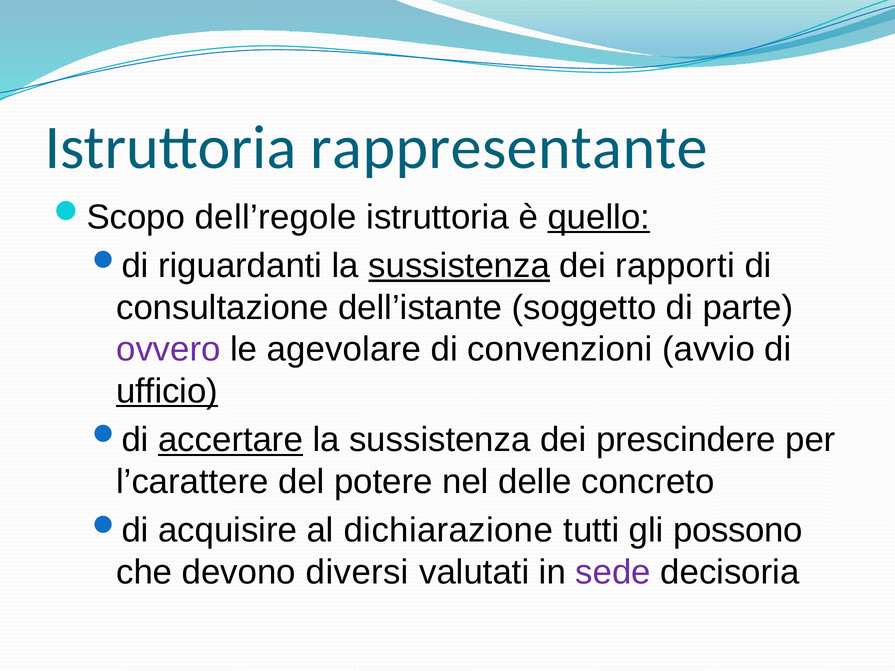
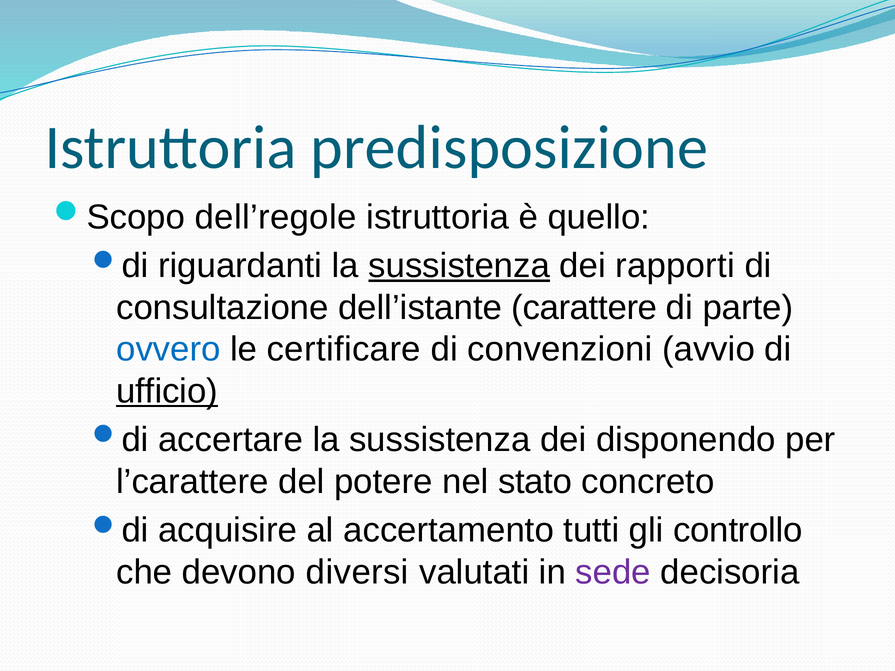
rappresentante: rappresentante -> predisposizione (509, 148)
quello underline: present -> none (599, 217)
soggetto: soggetto -> carattere (584, 308)
ovvero colour: purple -> blue (168, 350)
agevolare: agevolare -> certificare (344, 350)
accertare underline: present -> none (231, 440)
prescindere: prescindere -> disponendo (686, 440)
delle: delle -> stato (535, 482)
dichiarazione: dichiarazione -> accertamento (449, 531)
possono: possono -> controllo (738, 531)
